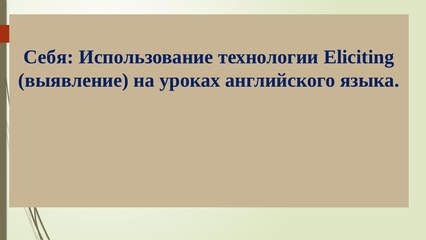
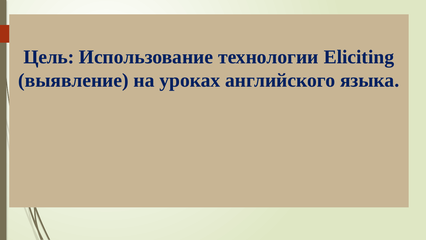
Себя: Себя -> Цель (49, 57)
